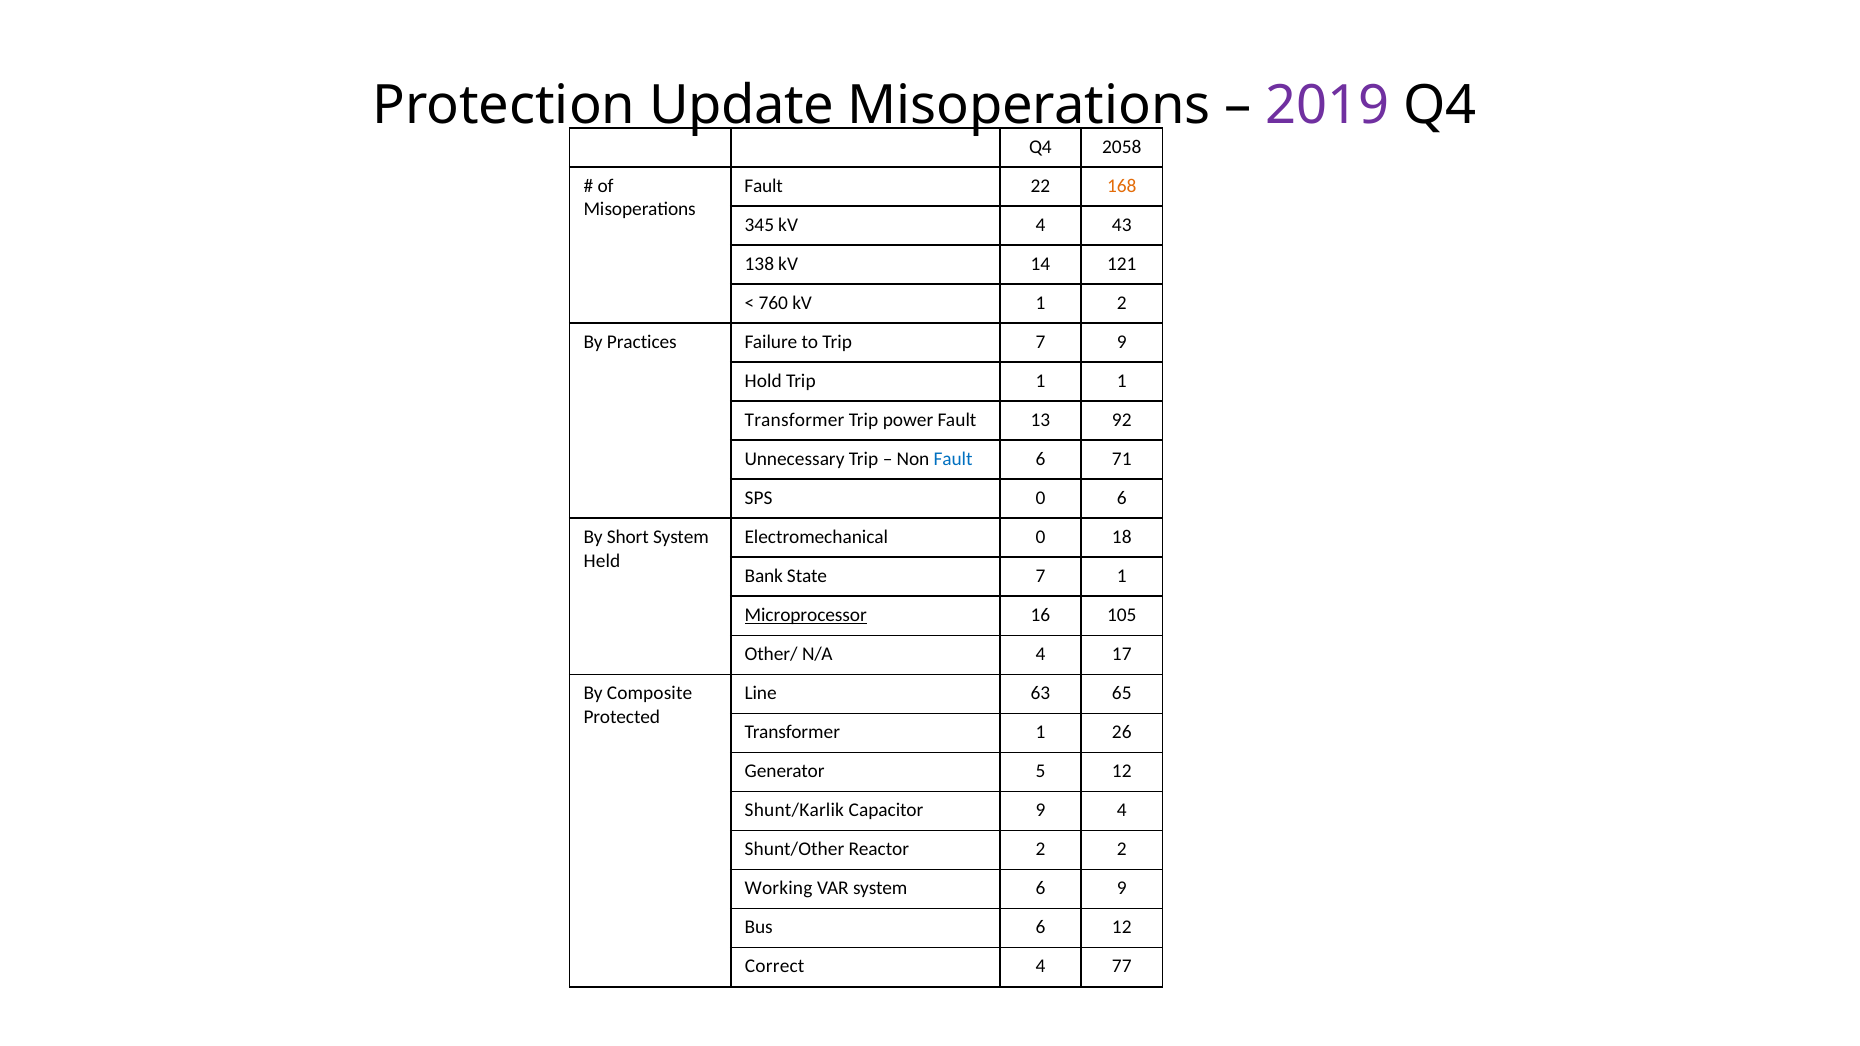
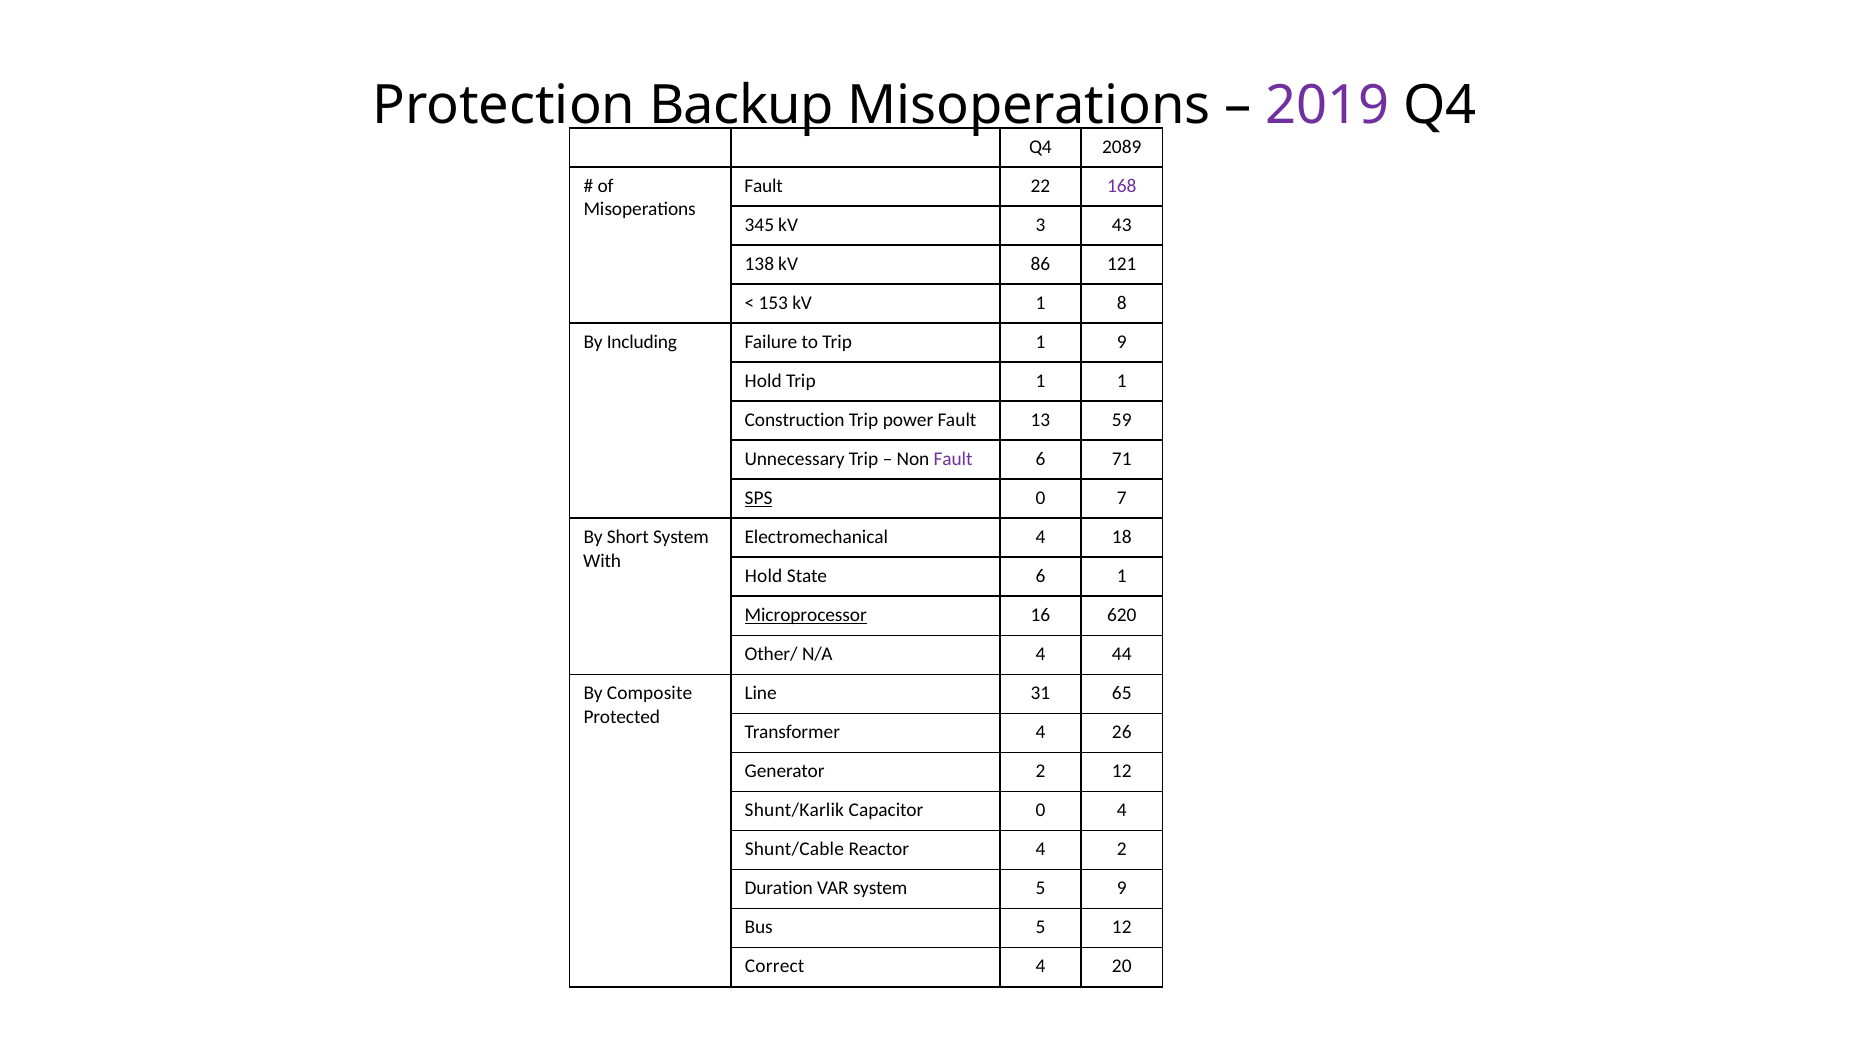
Update: Update -> Backup (742, 106)
2058: 2058 -> 2089 (1122, 147)
168 colour: orange -> purple (1122, 186)
kV 4: 4 -> 3 (1040, 225)
14: 14 -> 86 (1040, 264)
760: 760 -> 153 (773, 303)
1 2: 2 -> 8 (1122, 303)
Practices: Practices -> Including (642, 342)
to Trip 7: 7 -> 1 (1040, 342)
Transformer: Transformer -> Construction (795, 420)
92: 92 -> 59 (1122, 420)
Fault colour: blue -> purple (953, 459)
SPS underline: none -> present (759, 498)
0 6: 6 -> 7 (1122, 498)
Electromechanical 0: 0 -> 4 (1040, 537)
Held: Held -> With (602, 561)
Bank: Bank -> Hold (764, 576)
State 7: 7 -> 6 (1040, 576)
105: 105 -> 620 (1122, 615)
17: 17 -> 44 (1122, 654)
63: 63 -> 31 (1040, 693)
Transformer 1: 1 -> 4 (1040, 733)
Generator 5: 5 -> 2 (1040, 772)
Capacitor 9: 9 -> 0 (1040, 811)
Shunt/Other: Shunt/Other -> Shunt/Cable (794, 850)
Reactor 2: 2 -> 4 (1040, 850)
Working: Working -> Duration (779, 889)
system 6: 6 -> 5 (1040, 889)
Bus 6: 6 -> 5 (1040, 928)
77: 77 -> 20 (1122, 967)
